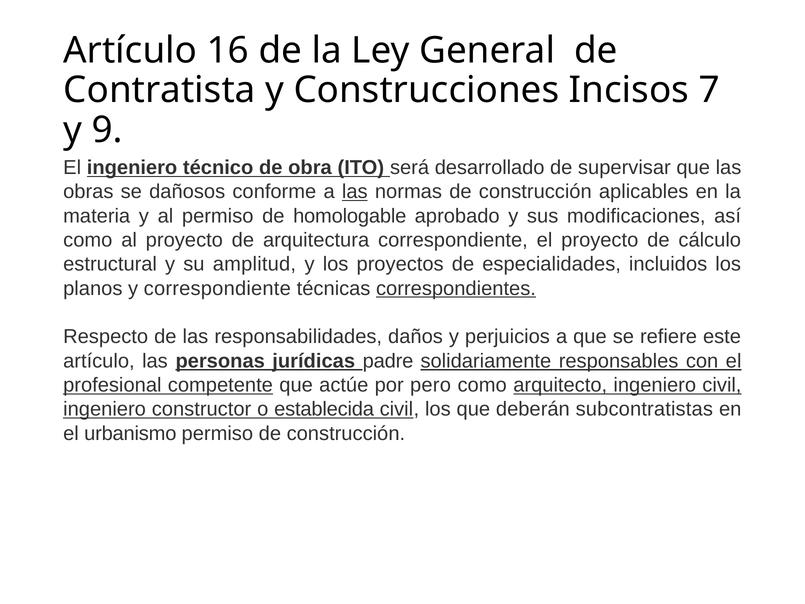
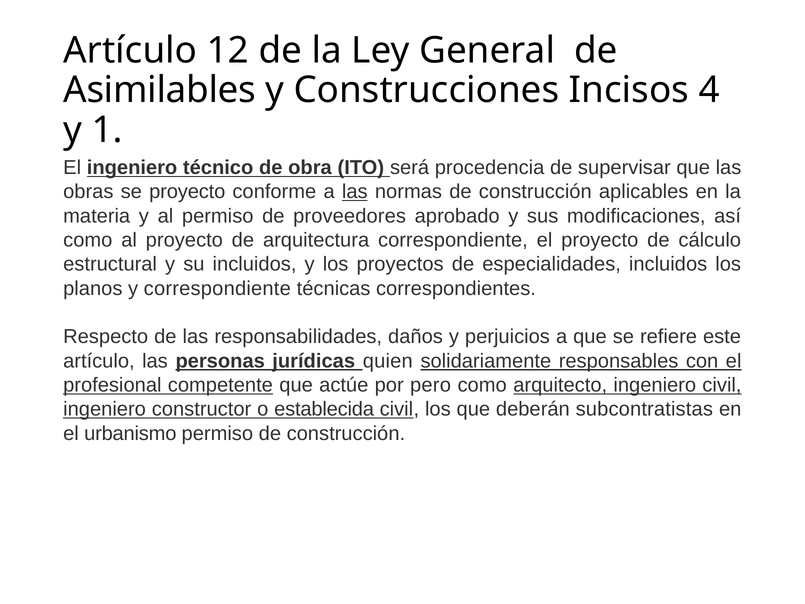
16: 16 -> 12 (228, 50)
Contratista: Contratista -> Asimilables (160, 90)
7: 7 -> 4 (709, 90)
9: 9 -> 1 (107, 130)
desarrollado: desarrollado -> procedencia (490, 168)
se dañosos: dañosos -> proyecto (187, 192)
homologable: homologable -> proveedores (350, 216)
su amplitud: amplitud -> incluidos (255, 264)
correspondientes underline: present -> none (456, 288)
padre: padre -> quien (388, 361)
